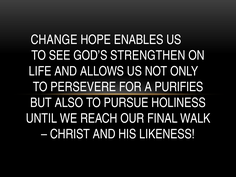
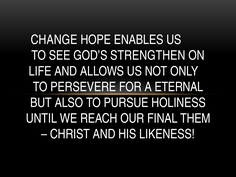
PURIFIES: PURIFIES -> ETERNAL (179, 87)
WALK: WALK -> THEM (195, 118)
